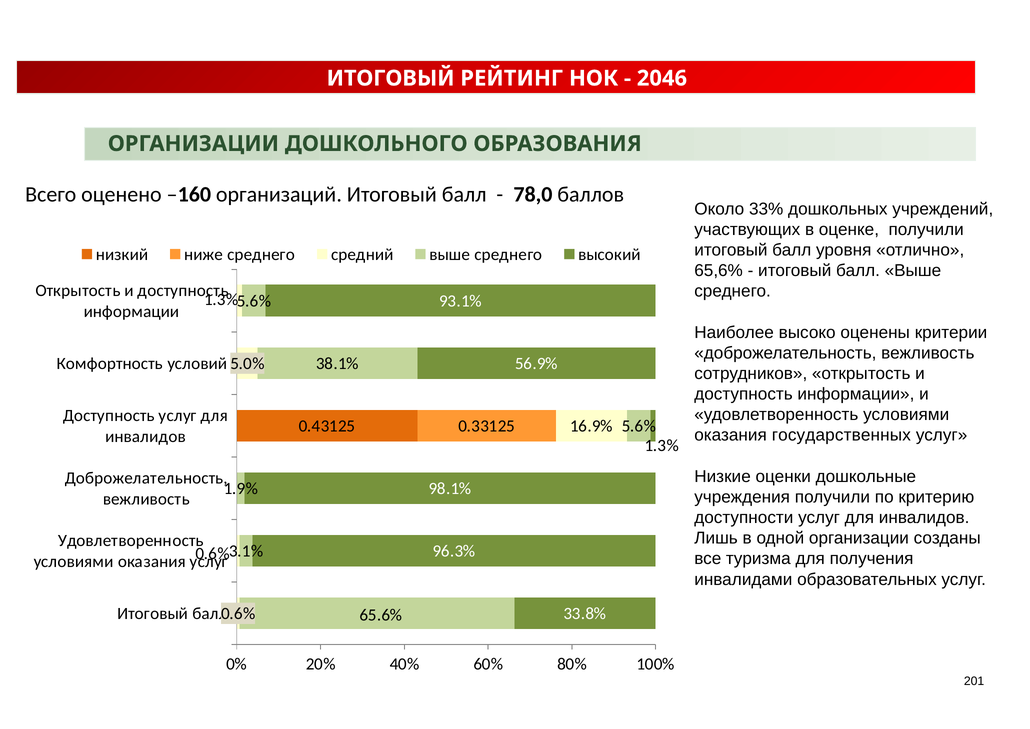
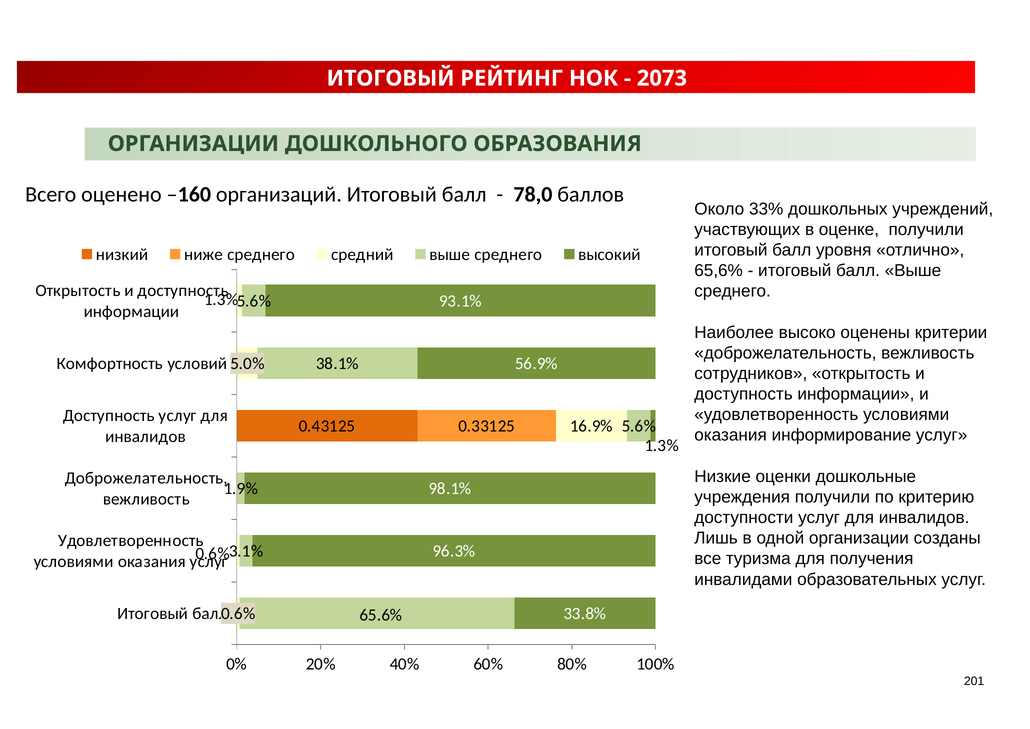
2046: 2046 -> 2073 (662, 78)
государственных: государственных -> информирование (841, 435)
